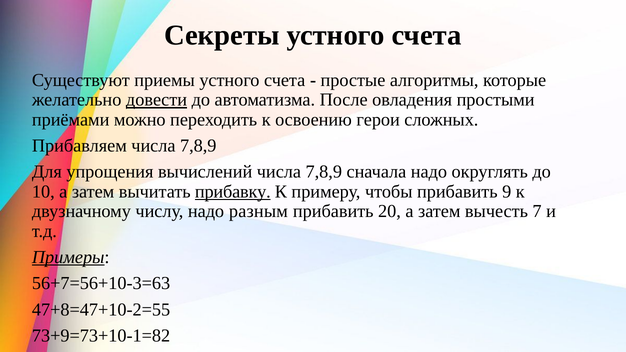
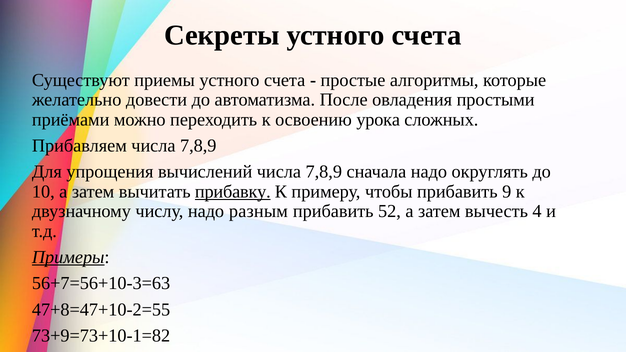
довести underline: present -> none (157, 100)
герои: герои -> урока (378, 120)
20: 20 -> 52 (390, 211)
7: 7 -> 4 (537, 211)
